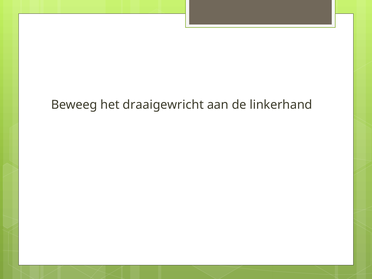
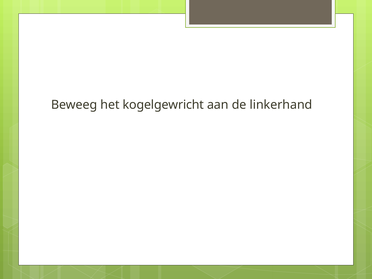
draaigewricht: draaigewricht -> kogelgewricht (163, 105)
